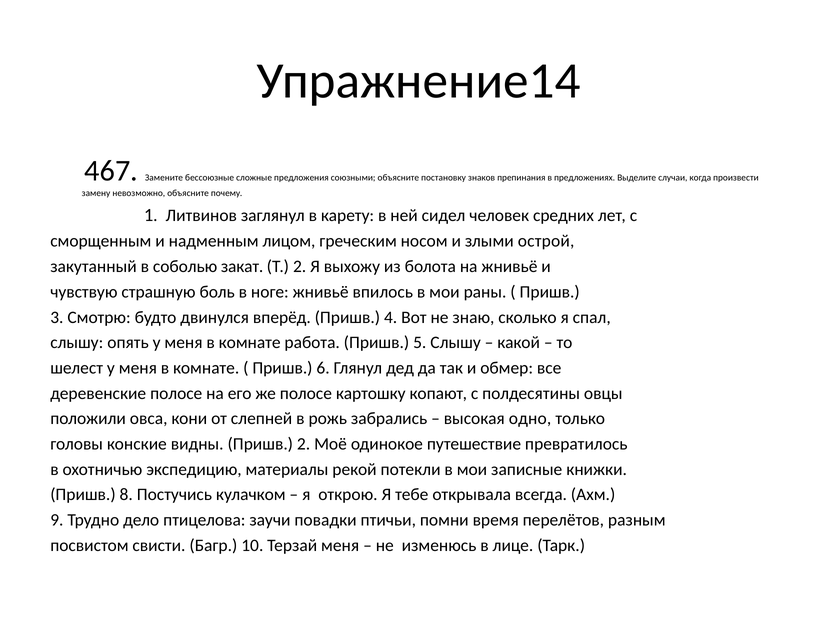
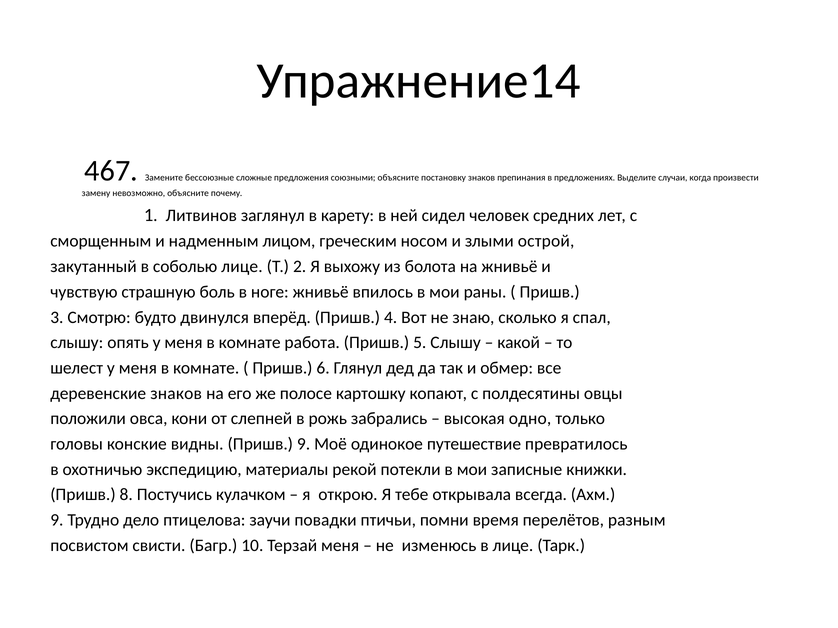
соболью закат: закат -> лице (242, 267)
деревенские полосе: полосе -> знаков (176, 394)
Пришв 2: 2 -> 9 (304, 444)
